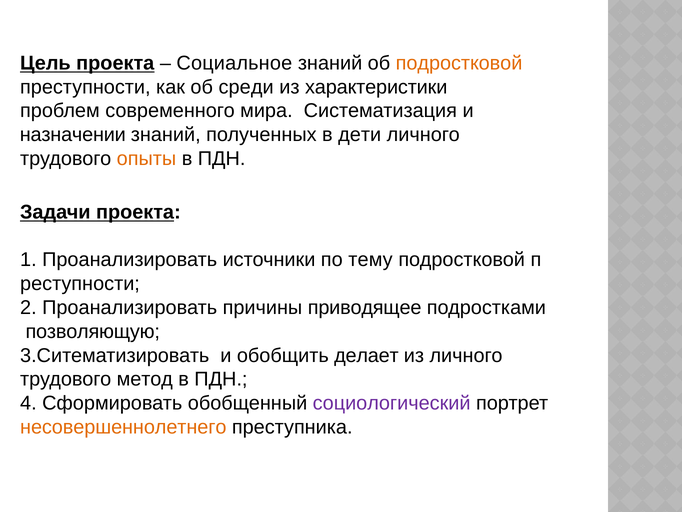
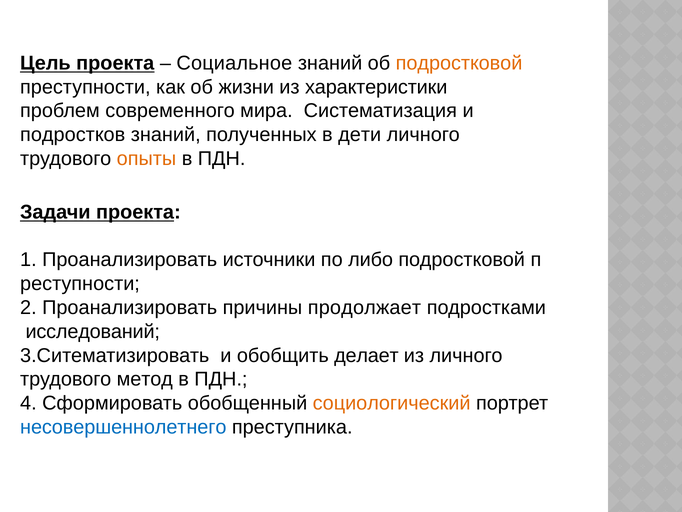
среди: среди -> жизни (246, 87)
назначении: назначении -> подростков (73, 135)
тему: тему -> либо (371, 260)
приводящее: приводящее -> продолжает (364, 307)
позволяющую: позволяющую -> исследований (93, 331)
социологический colour: purple -> orange (392, 403)
несовершеннолетнего colour: orange -> blue (123, 427)
